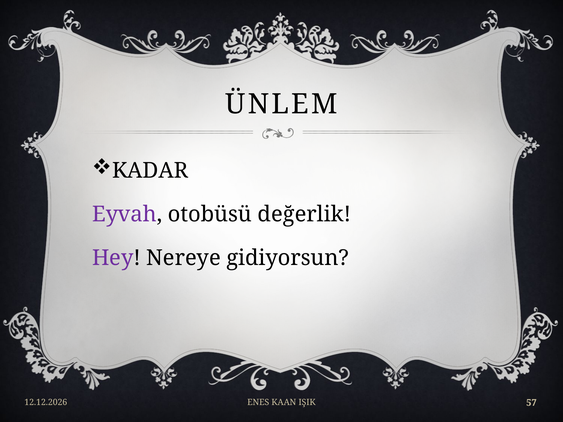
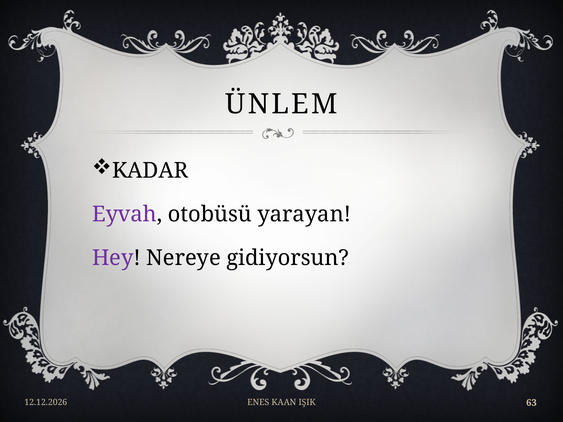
değerlik: değerlik -> yarayan (304, 214)
57: 57 -> 63 (531, 403)
